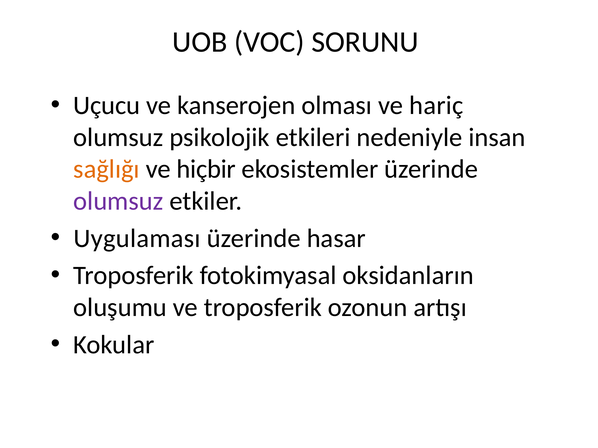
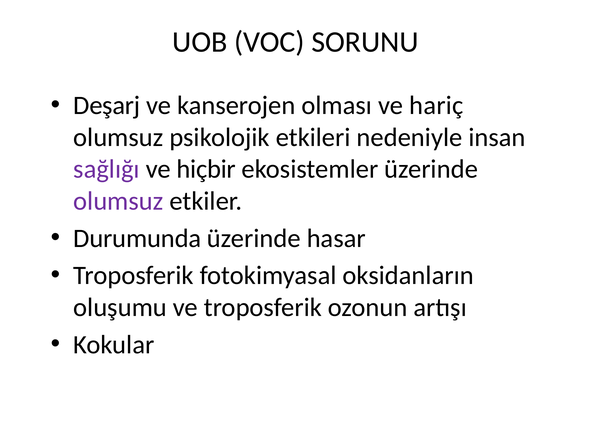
Uçucu: Uçucu -> Deşarj (107, 106)
sağlığı colour: orange -> purple (106, 169)
Uygulaması: Uygulaması -> Durumunda (137, 239)
